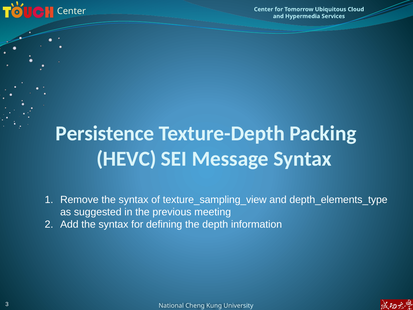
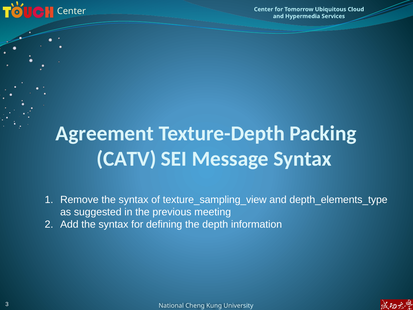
Persistence: Persistence -> Agreement (105, 133)
HEVC: HEVC -> CATV (126, 159)
